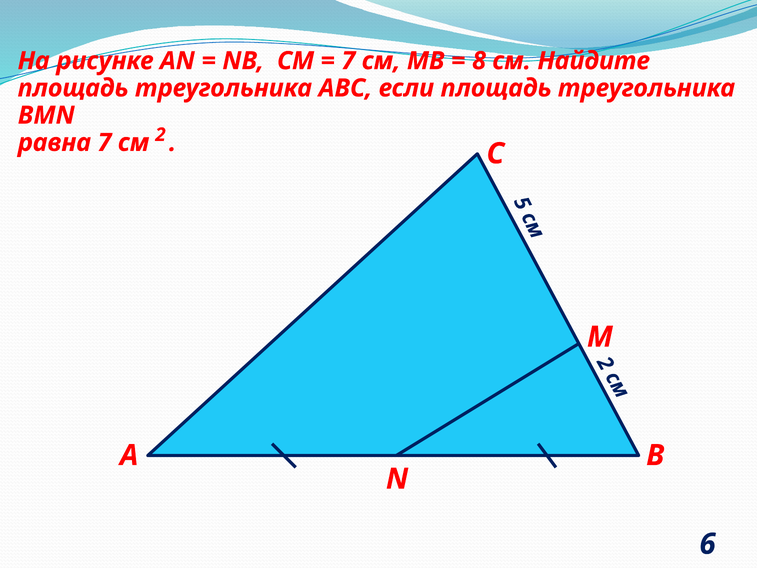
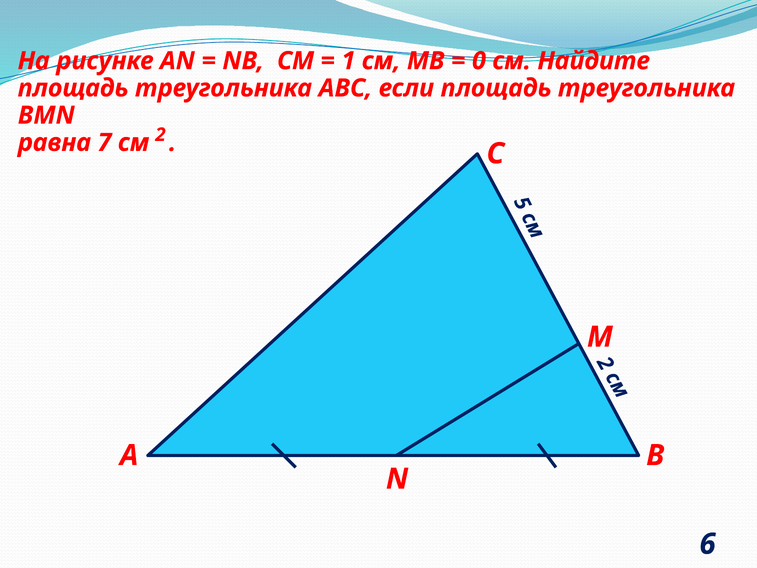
7: 7 -> 1 (348, 61)
8: 8 -> 0 (479, 61)
